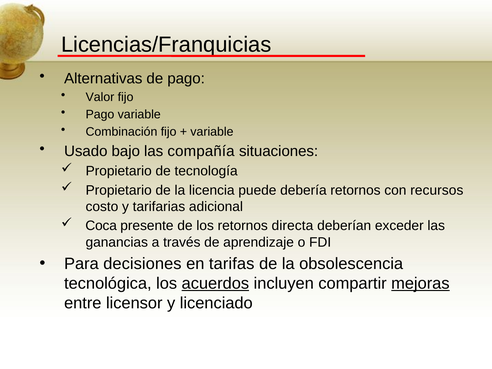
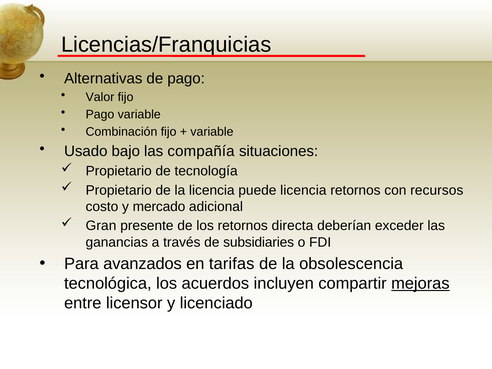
puede debería: debería -> licencia (303, 190)
tarifarias: tarifarias -> mercado (159, 207)
Coca: Coca -> Gran (101, 226)
aprendizaje: aprendizaje -> subsidiaries (259, 242)
decisiones: decisiones -> avanzados (143, 264)
acuerdos underline: present -> none (215, 283)
